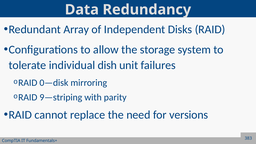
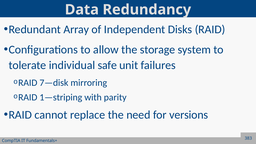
dish: dish -> safe (107, 65)
0—disk: 0—disk -> 7—disk (54, 83)
9—striping: 9—striping -> 1—striping (61, 97)
